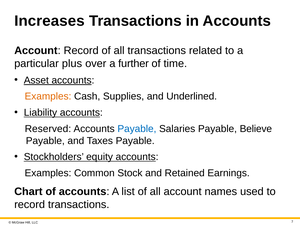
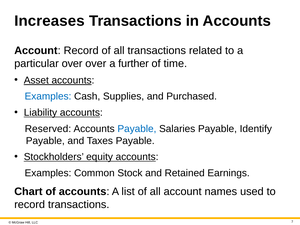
particular plus: plus -> over (72, 64)
Examples colour: orange -> blue (48, 96)
Underlined: Underlined -> Purchased (192, 96)
Believe: Believe -> Identify (256, 129)
